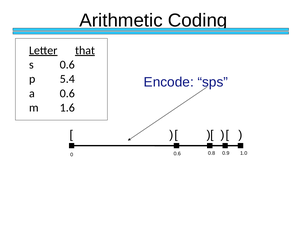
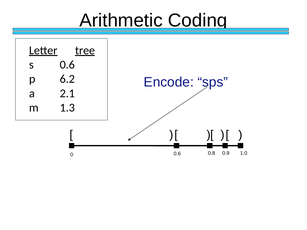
that: that -> tree (85, 50)
5.4: 5.4 -> 6.2 (67, 79)
a 0.6: 0.6 -> 2.1 (67, 93)
1.6: 1.6 -> 1.3 (67, 108)
